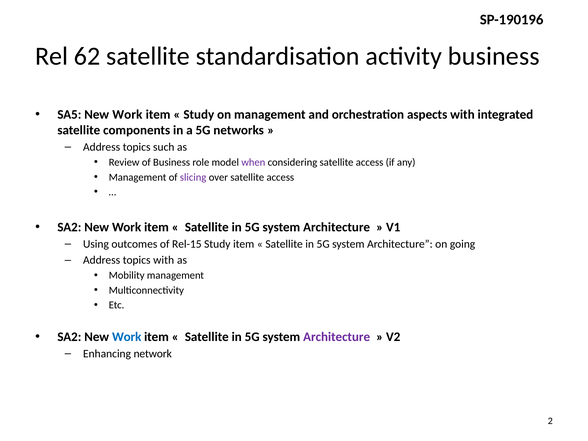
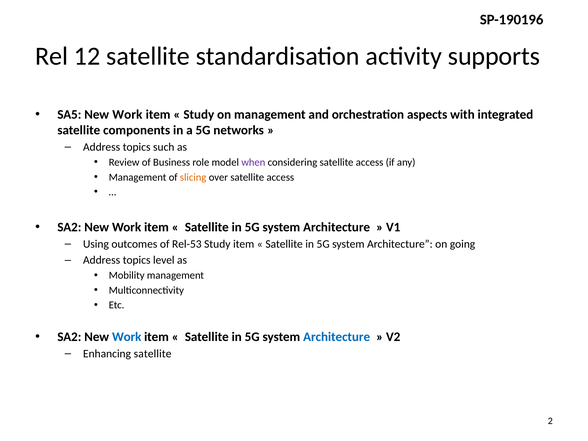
62: 62 -> 12 (87, 56)
activity business: business -> supports (494, 56)
slicing colour: purple -> orange (193, 177)
Rel-15: Rel-15 -> Rel-53 (187, 244)
topics with: with -> level (164, 260)
Architecture colour: purple -> blue (337, 337)
Enhancing network: network -> satellite (153, 354)
